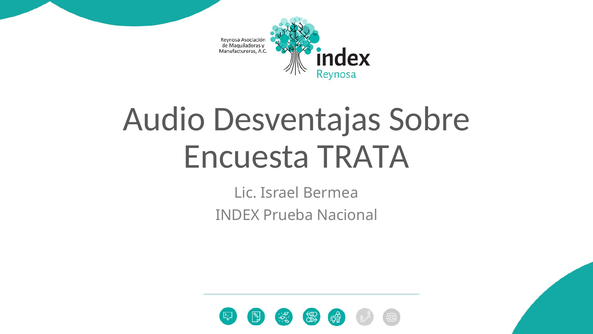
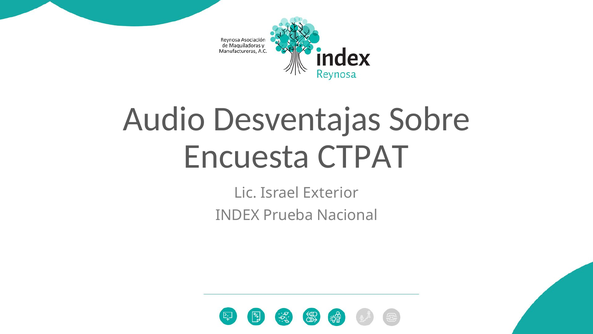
TRATA: TRATA -> CTPAT (363, 156)
Bermea: Bermea -> Exterior (331, 193)
